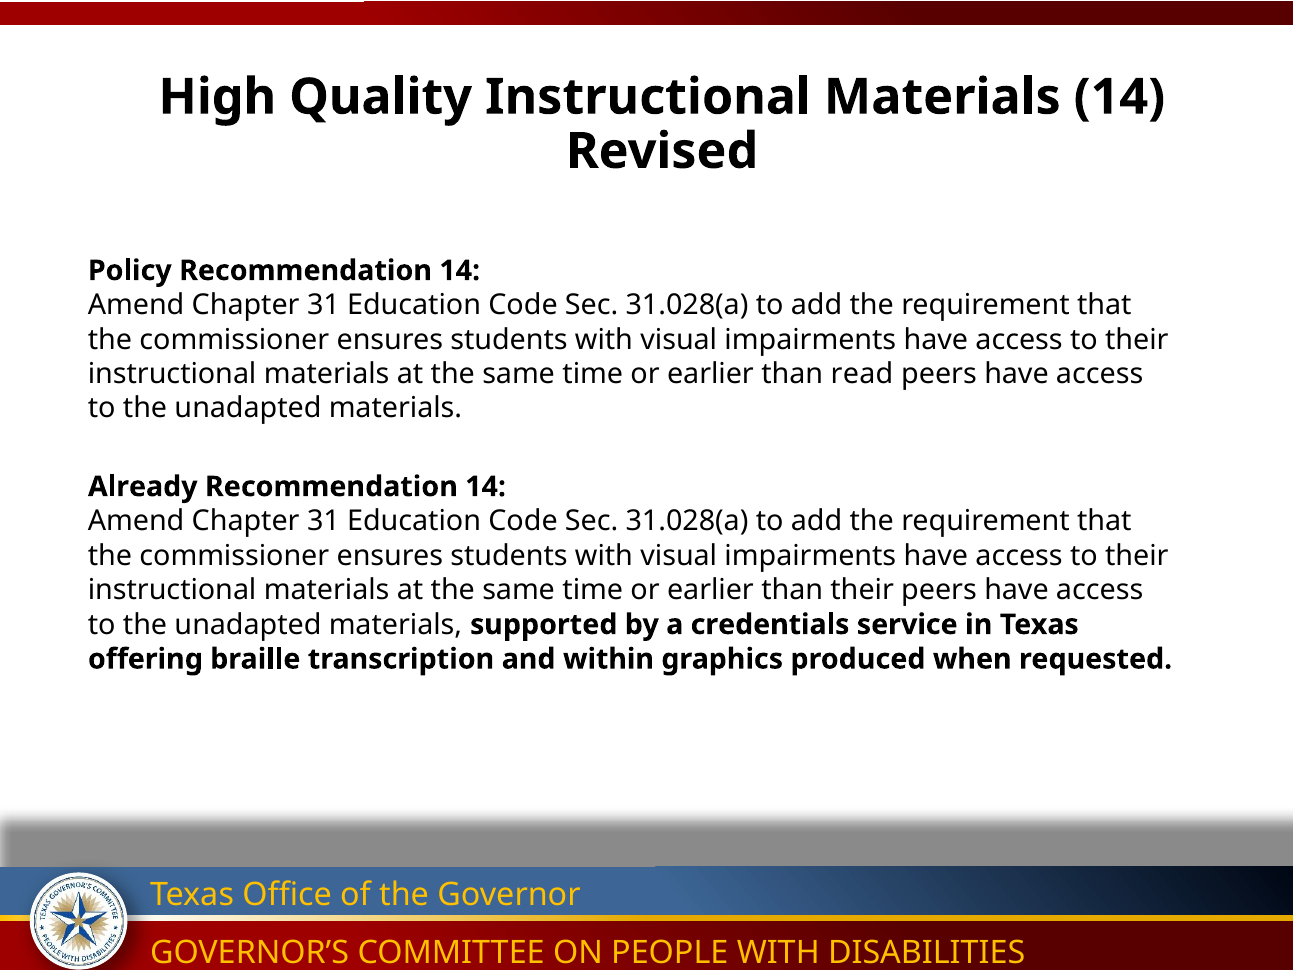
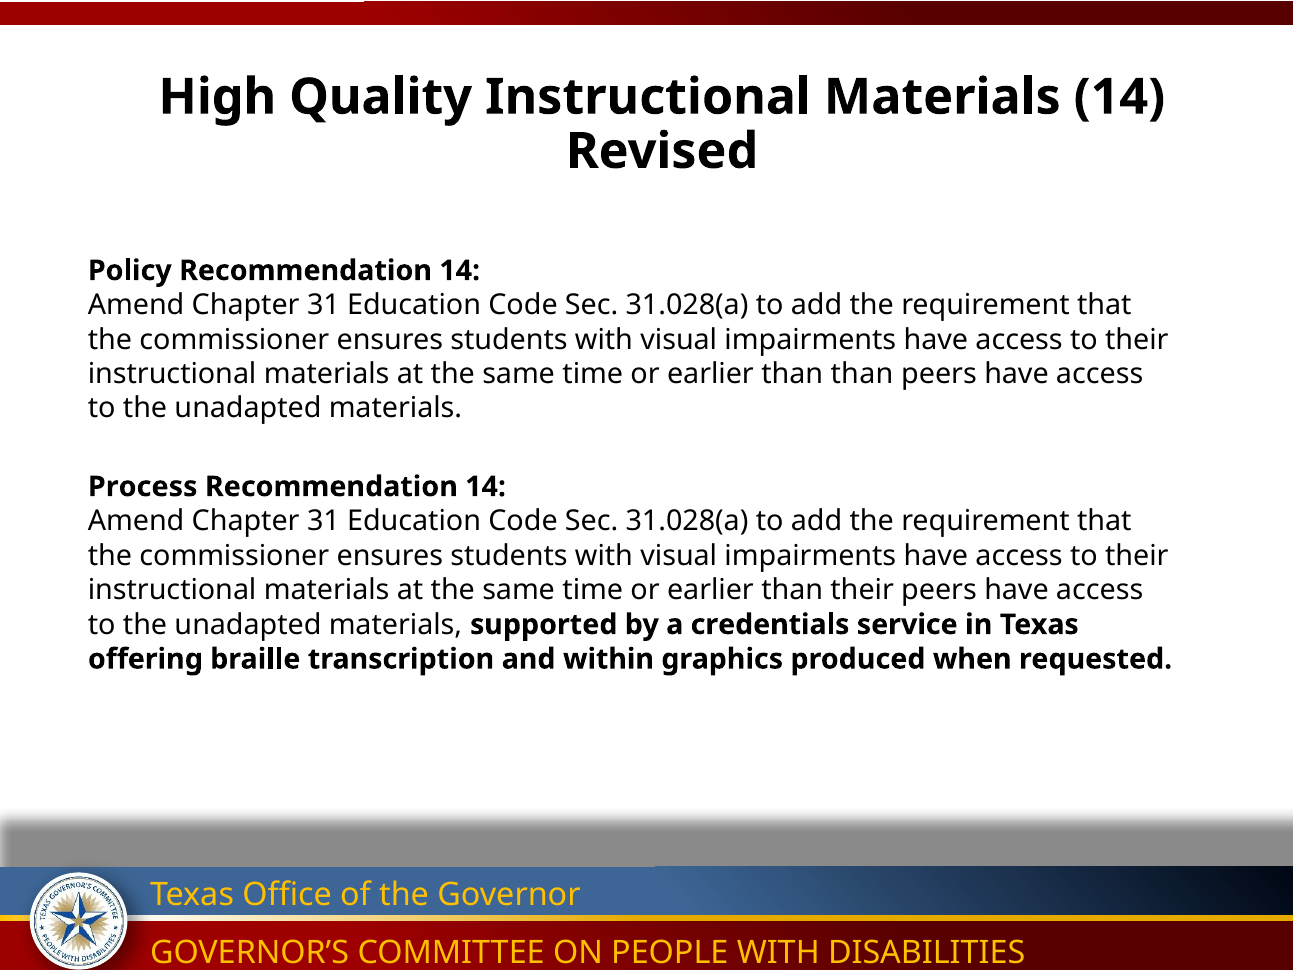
than read: read -> than (862, 374)
Already: Already -> Process (143, 487)
